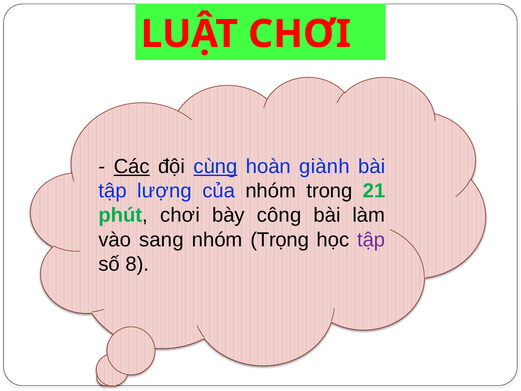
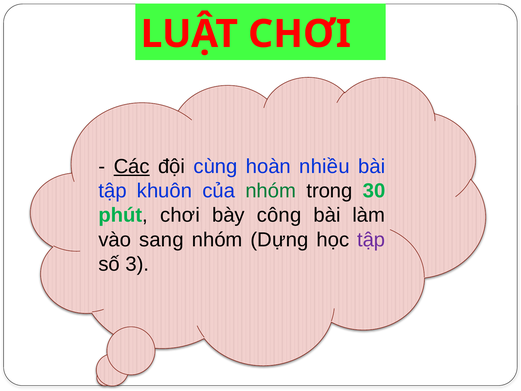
cùng underline: present -> none (216, 167)
giành: giành -> nhiều (324, 167)
lượng: lượng -> khuôn (165, 191)
nhóm colour: black -> green (271, 191)
21: 21 -> 30 (374, 191)
Trọng: Trọng -> Dựng (279, 239)
8: 8 -> 3 (137, 264)
